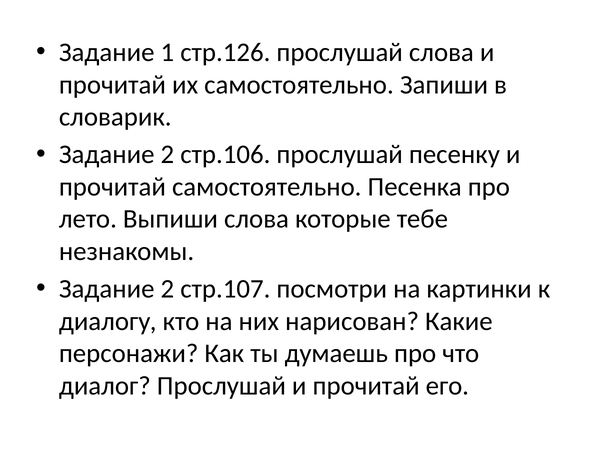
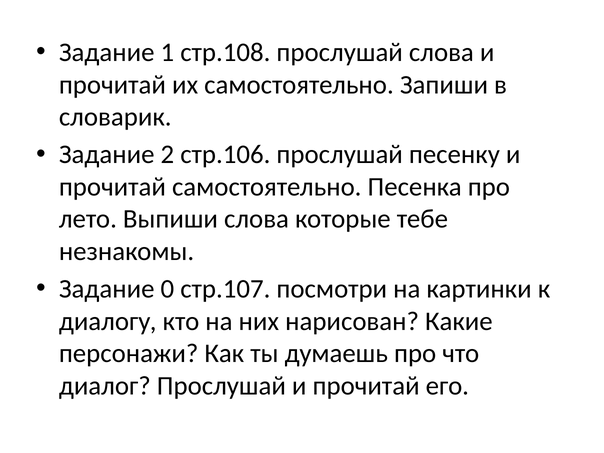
стр.126: стр.126 -> стр.108 (225, 53)
2: 2 -> 0 (167, 289)
